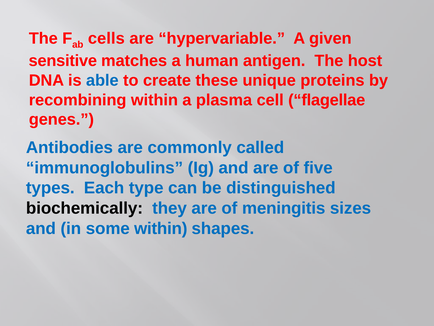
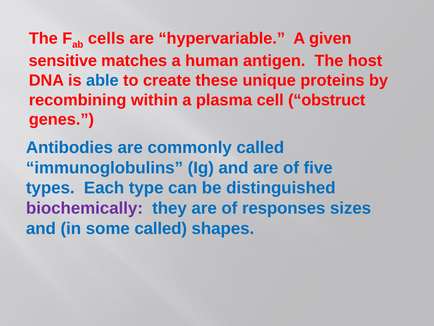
flagellae: flagellae -> obstruct (327, 100)
biochemically colour: black -> purple (84, 208)
meningitis: meningitis -> responses (284, 208)
some within: within -> called (161, 228)
